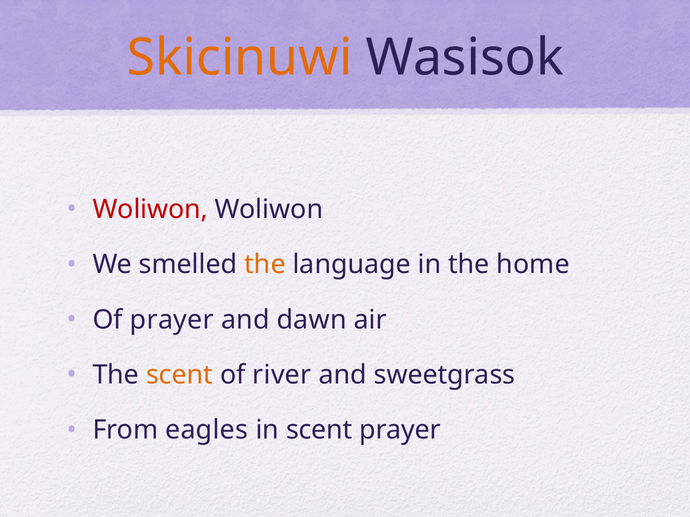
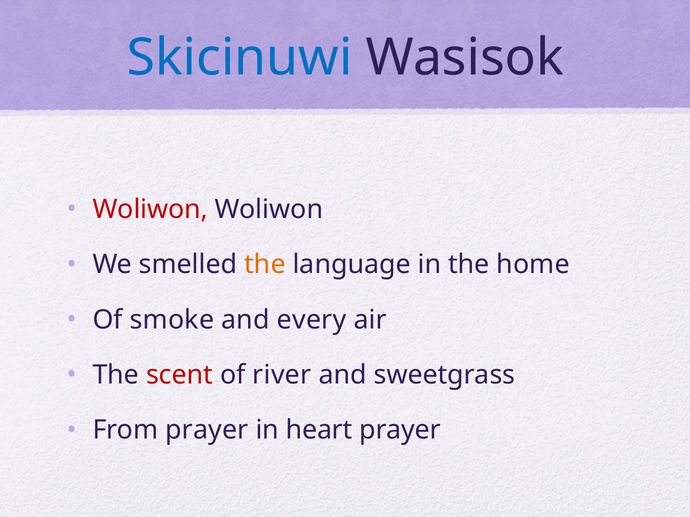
Skicinuwi colour: orange -> blue (240, 58)
Of prayer: prayer -> smoke (172, 320)
dawn: dawn -> every (312, 320)
scent colour: orange -> red (180, 375)
From eagles: eagles -> prayer (207, 430)
in scent: scent -> heart (319, 430)
